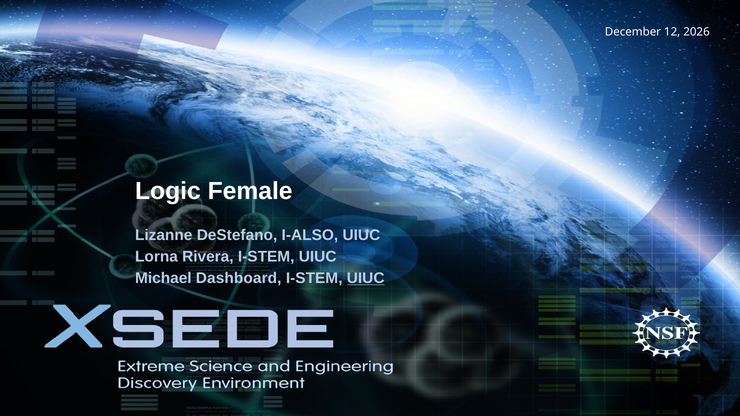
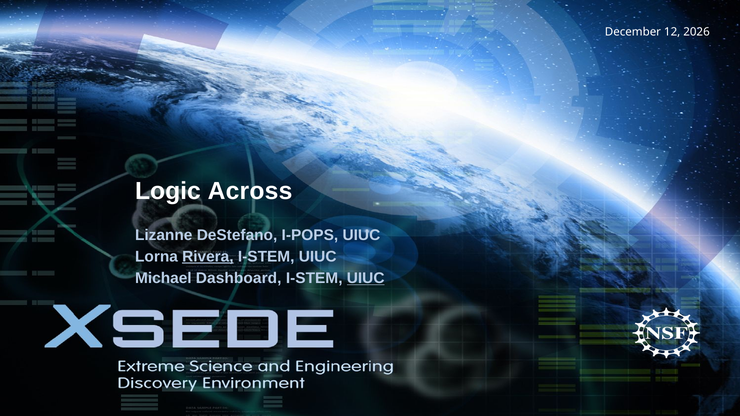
Female: Female -> Across (250, 191)
I-ALSO: I-ALSO -> I-POPS (310, 235)
Rivera underline: none -> present (208, 257)
